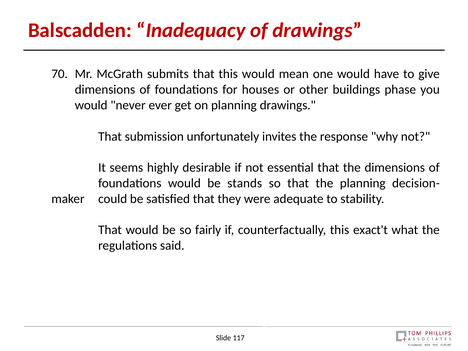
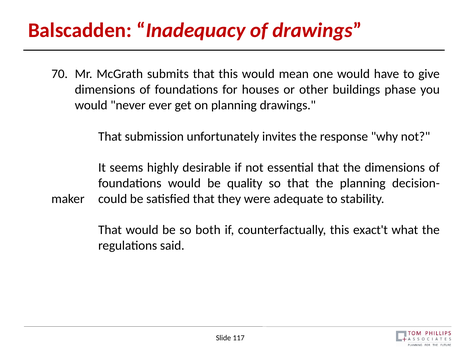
stands: stands -> quality (245, 183)
fairly: fairly -> both (208, 230)
